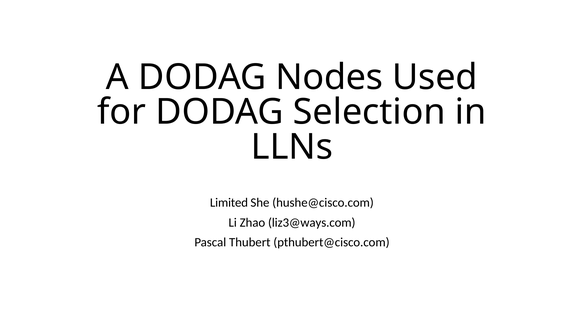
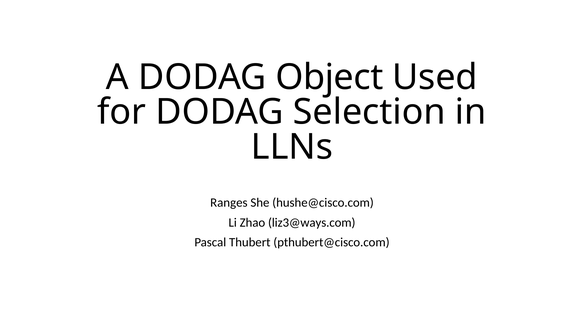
Nodes: Nodes -> Object (329, 77)
Limited: Limited -> Ranges (229, 203)
